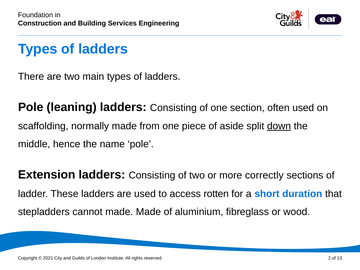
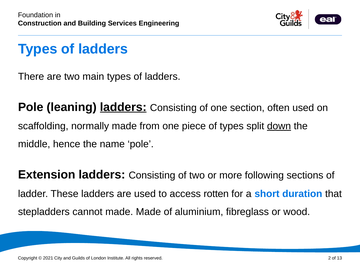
ladders underline: none -> present (123, 107)
of aside: aside -> types (232, 126)
correctly: correctly -> following (264, 175)
